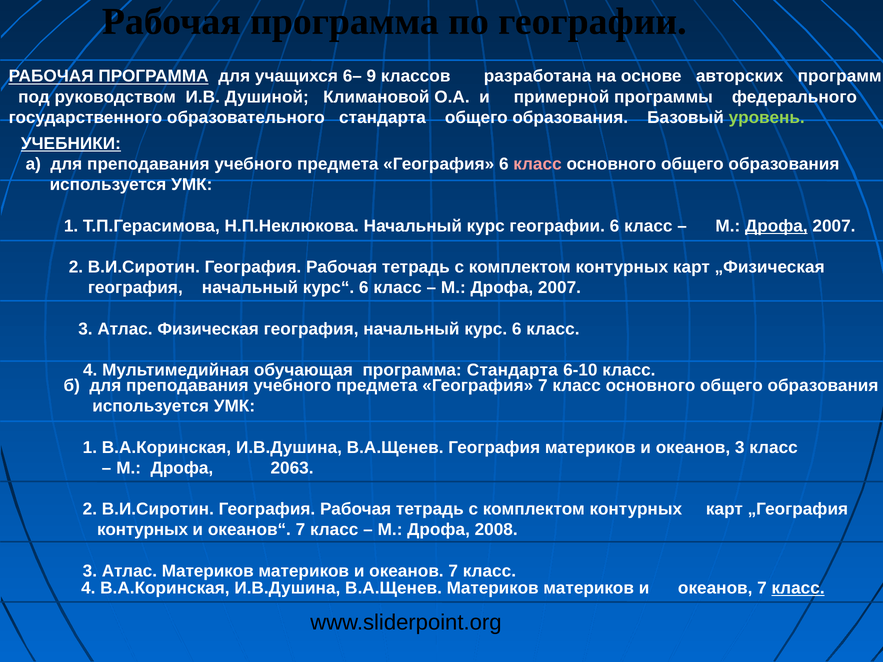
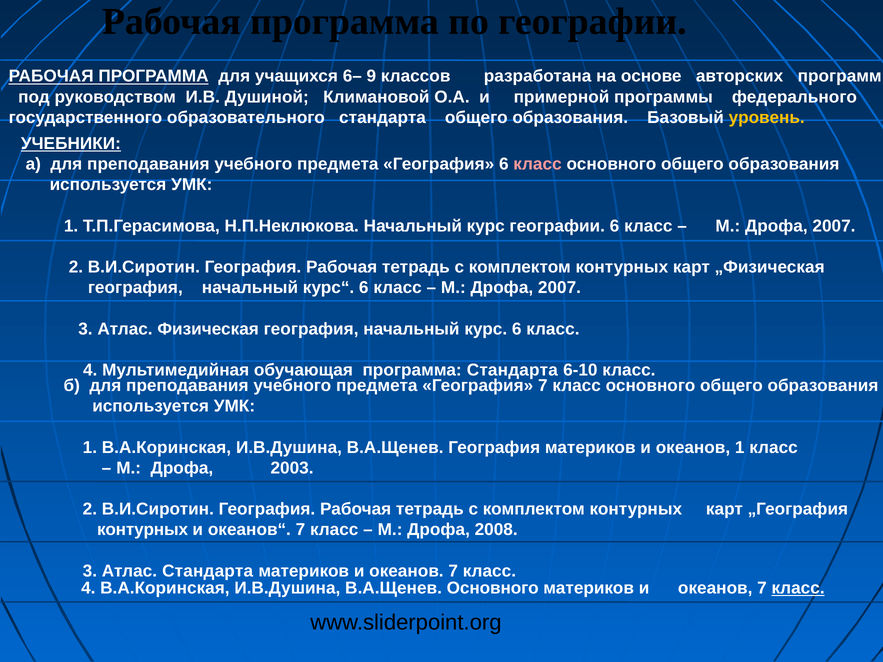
уровень colour: light green -> yellow (767, 118)
Дрофа underline: present -> none (776, 226)
океанов 3: 3 -> 1 (740, 448)
2063: 2063 -> 2003 (292, 468)
Атлас Материков: Материков -> Стандарта (208, 571)
В.А.Щенев Материков: Материков -> Основного (493, 588)
